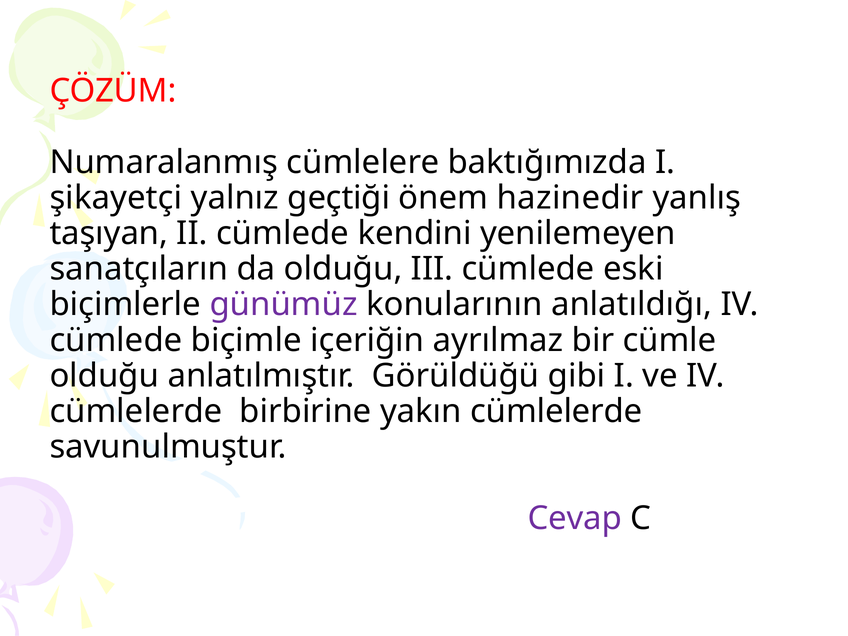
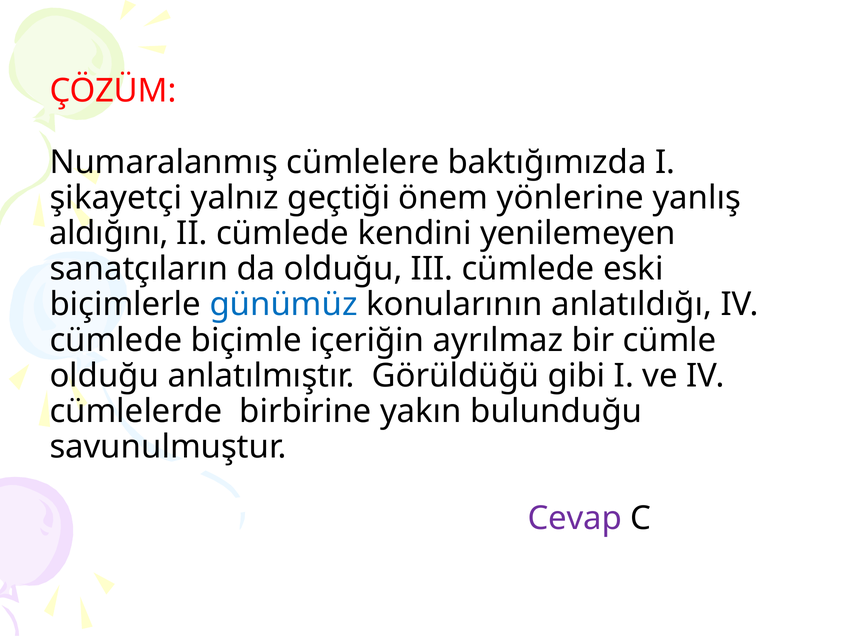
hazinedir: hazinedir -> yönlerine (570, 198)
taşıyan: taşıyan -> aldığını (109, 233)
günümüz colour: purple -> blue (284, 305)
yakın cümlelerde: cümlelerde -> bulunduğu (556, 411)
